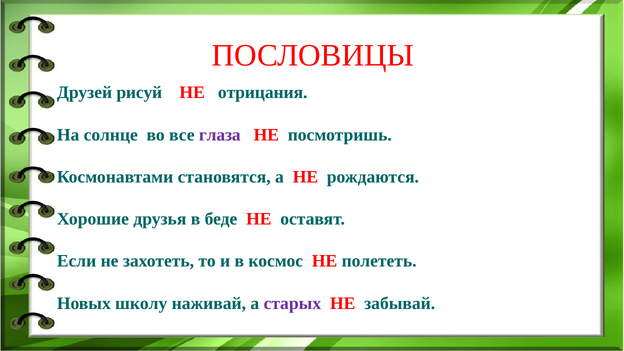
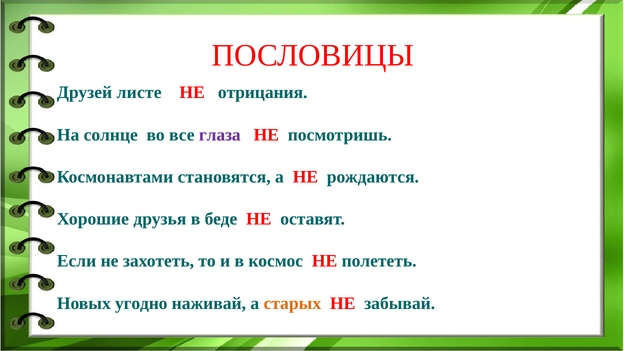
рисуй: рисуй -> листе (139, 93)
школу: школу -> угодно (141, 303)
старых colour: purple -> orange (292, 303)
